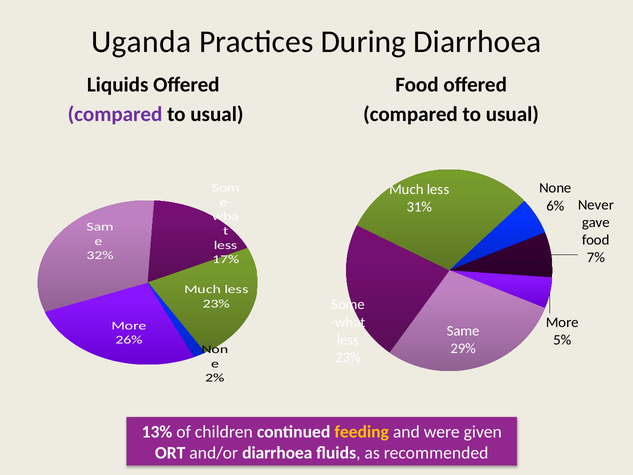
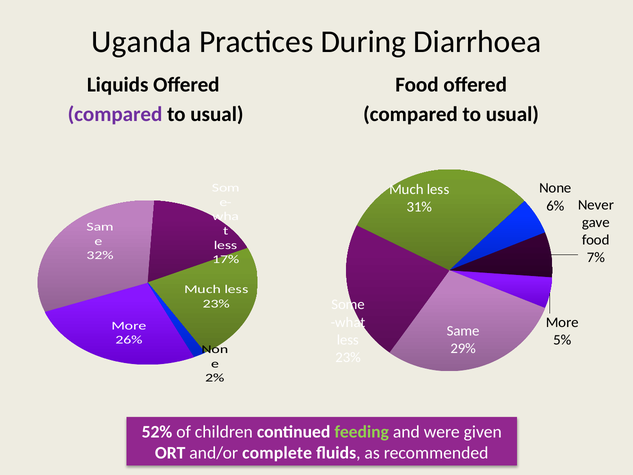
13%: 13% -> 52% (157, 432)
feeding colour: yellow -> light green (362, 432)
and/or diarrhoea: diarrhoea -> complete (277, 453)
